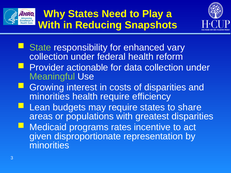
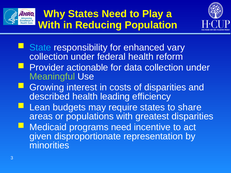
Snapshots: Snapshots -> Population (151, 25)
State colour: light green -> light blue (40, 48)
minorities: minorities -> described (50, 97)
health require: require -> leading (115, 97)
programs rates: rates -> need (121, 127)
